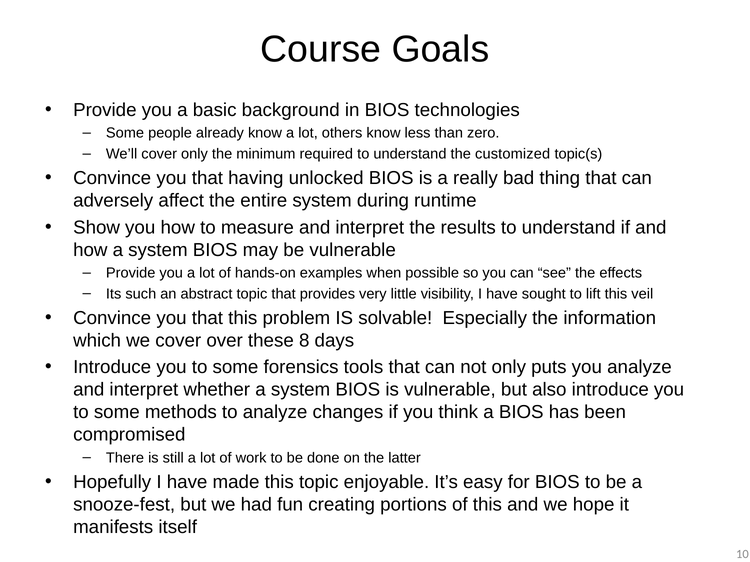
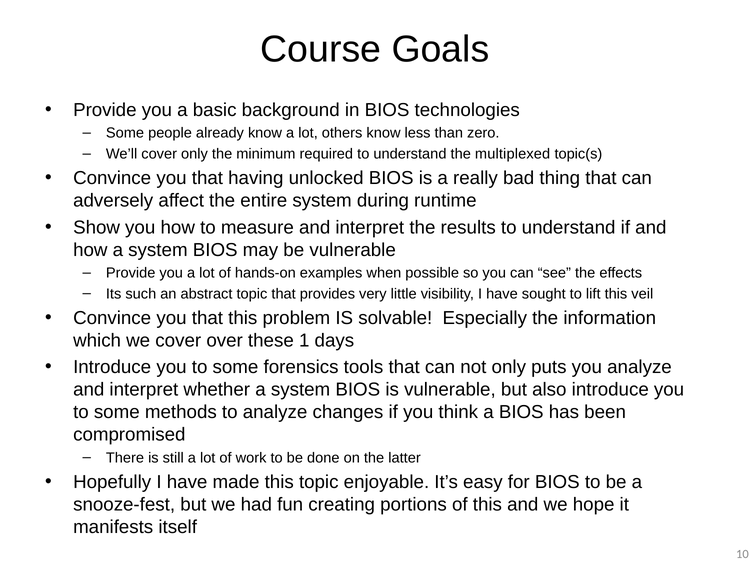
customized: customized -> multiplexed (513, 154)
8: 8 -> 1 (304, 341)
